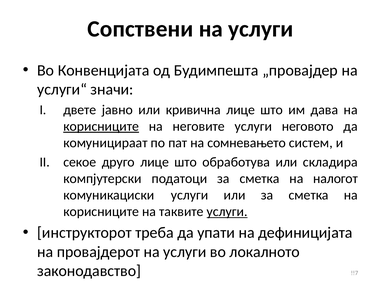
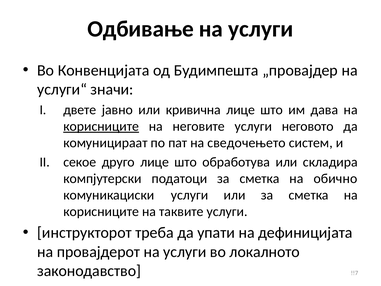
Сопствени: Сопствени -> Одбивање (141, 29)
сомневањето: сомневањето -> сведочењето (247, 143)
налогот: налогот -> обично (335, 178)
услуги underline: present -> none (227, 211)
